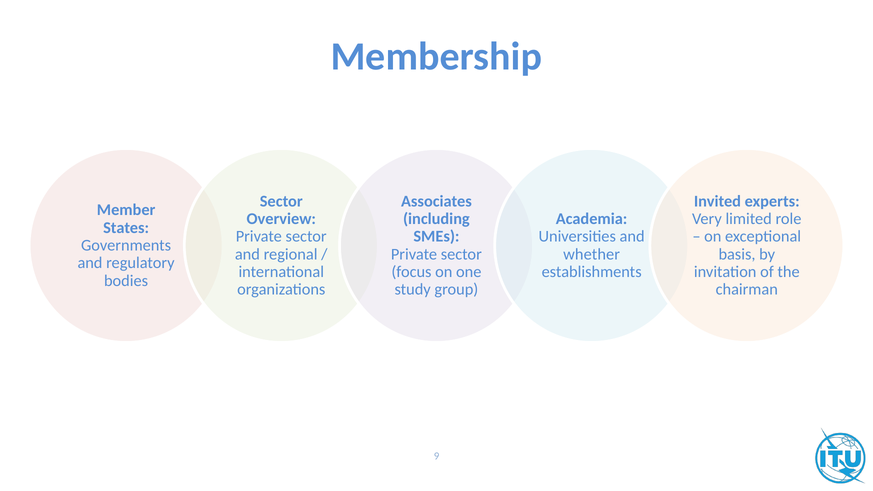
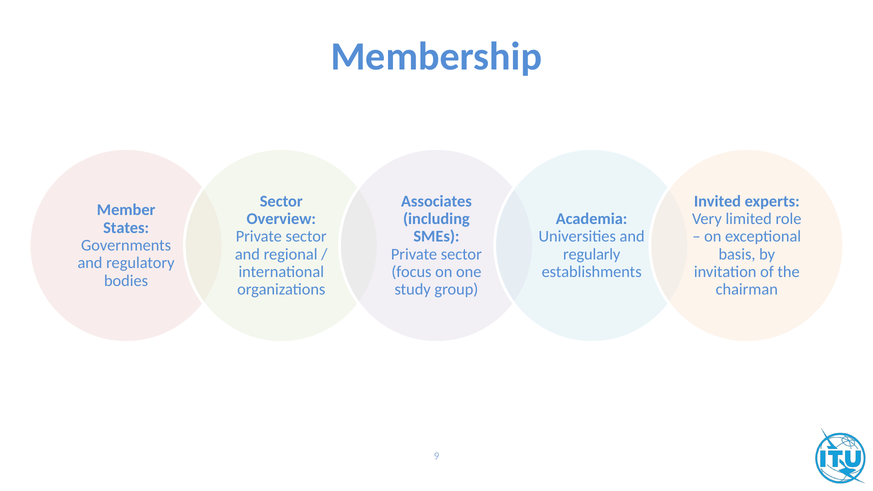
whether: whether -> regularly (592, 254)
